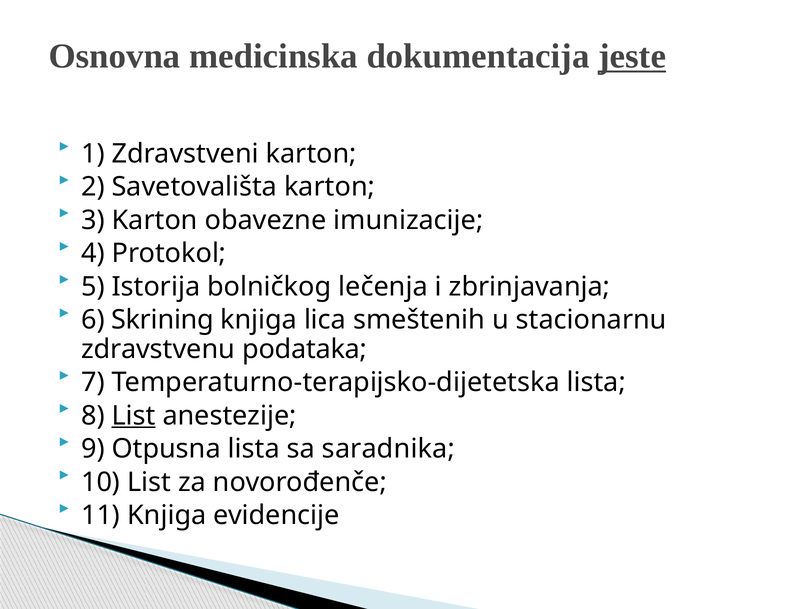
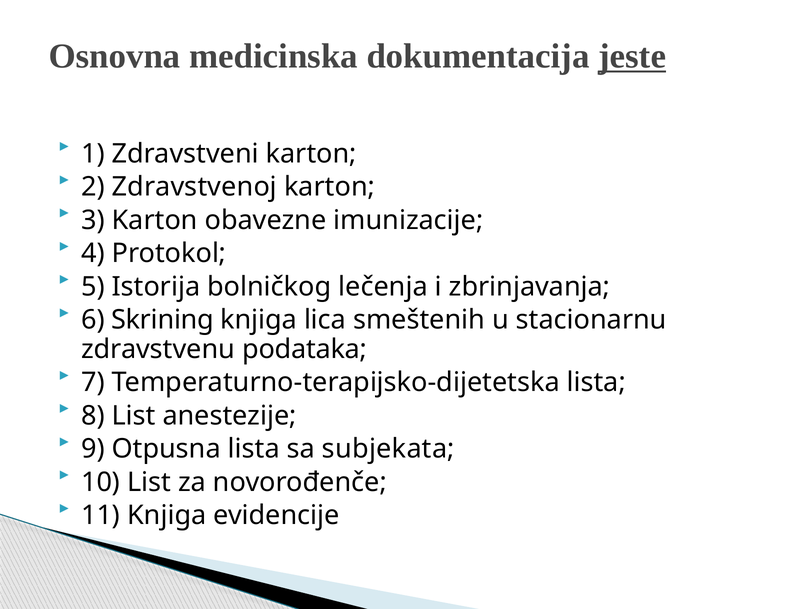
Savetovališta: Savetovališta -> Zdravstvenoj (194, 187)
List underline: present -> none (134, 416)
saradnika: saradnika -> subjekata (388, 449)
